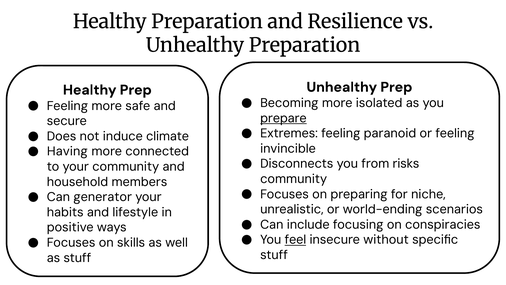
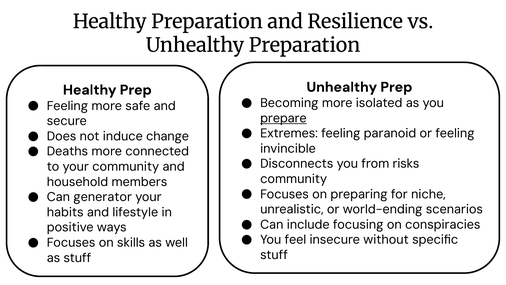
climate: climate -> change (168, 136)
Having: Having -> Deaths (67, 151)
feel underline: present -> none (295, 240)
